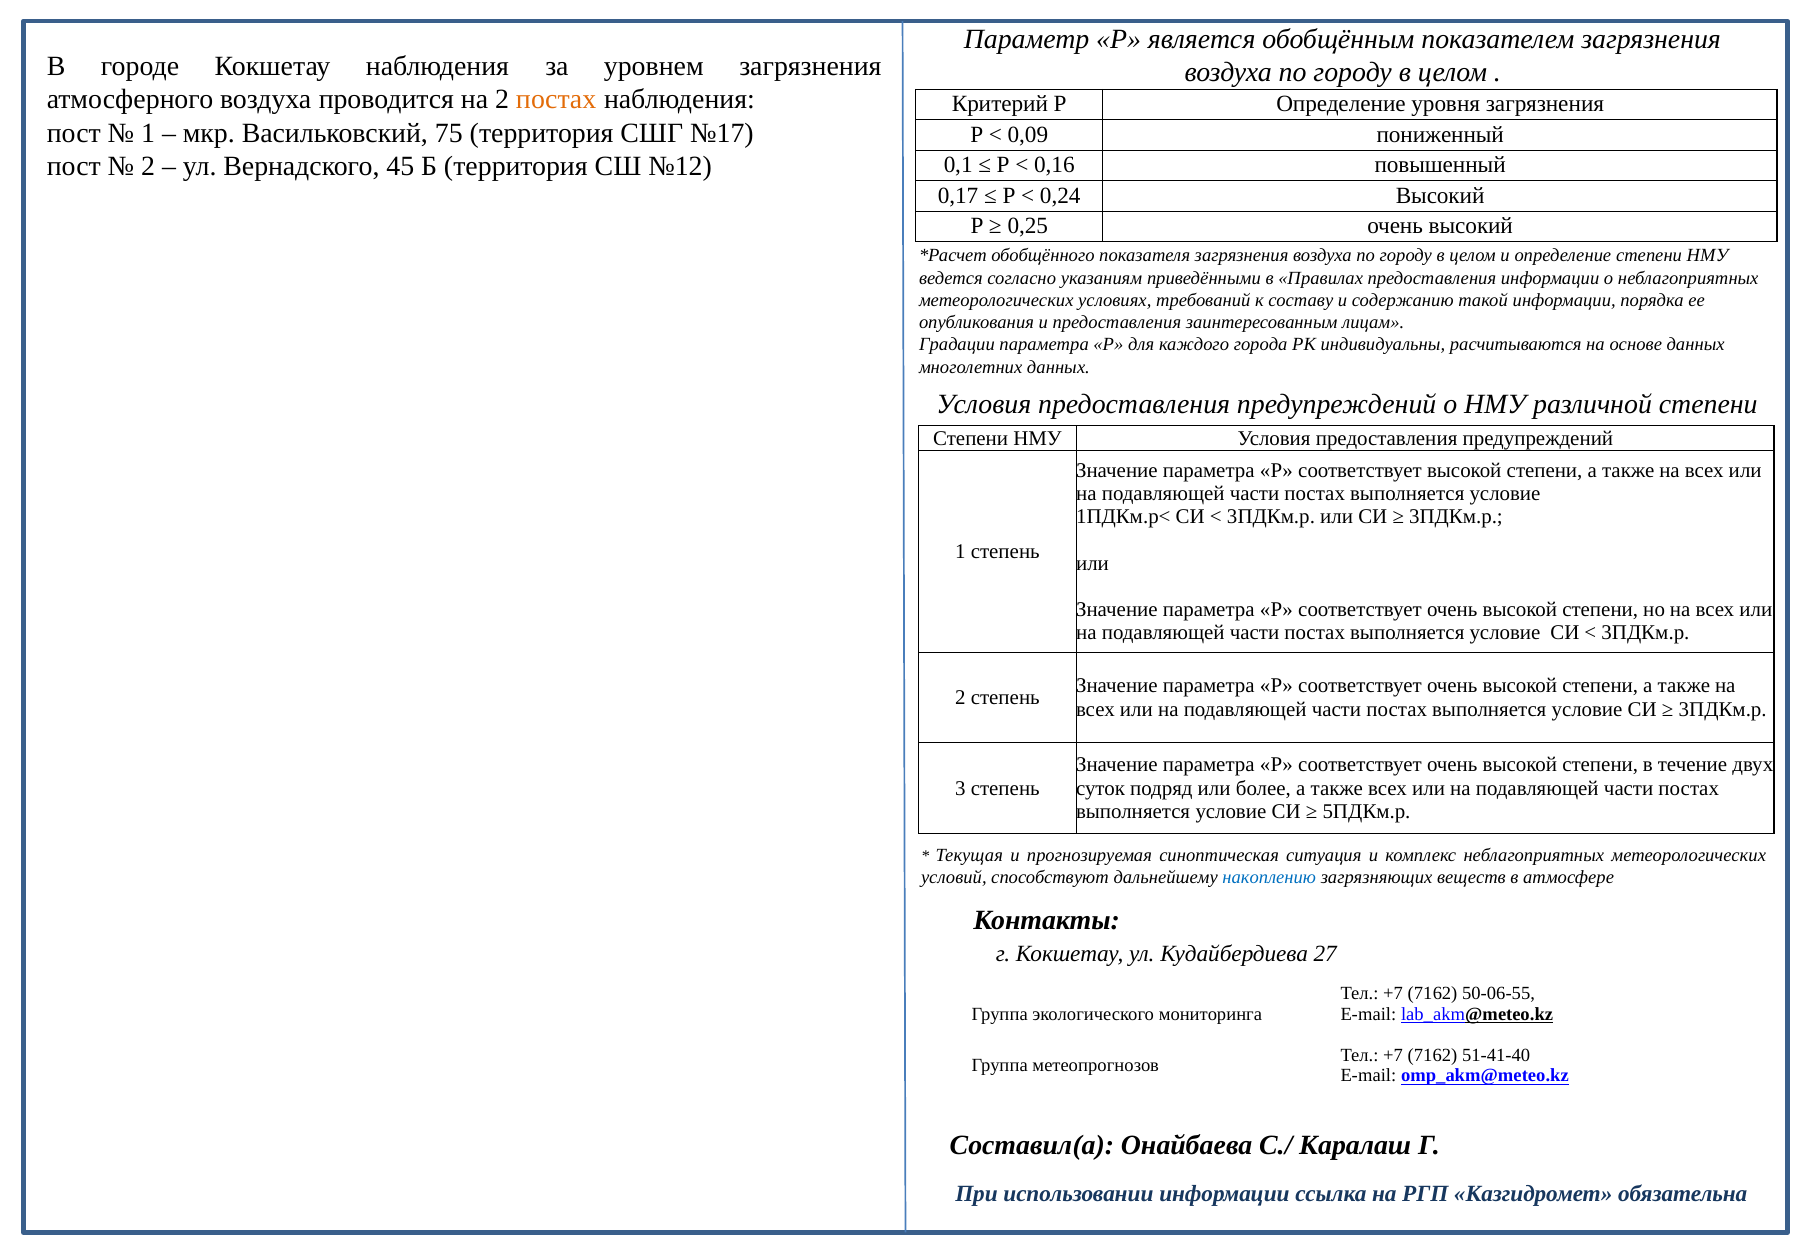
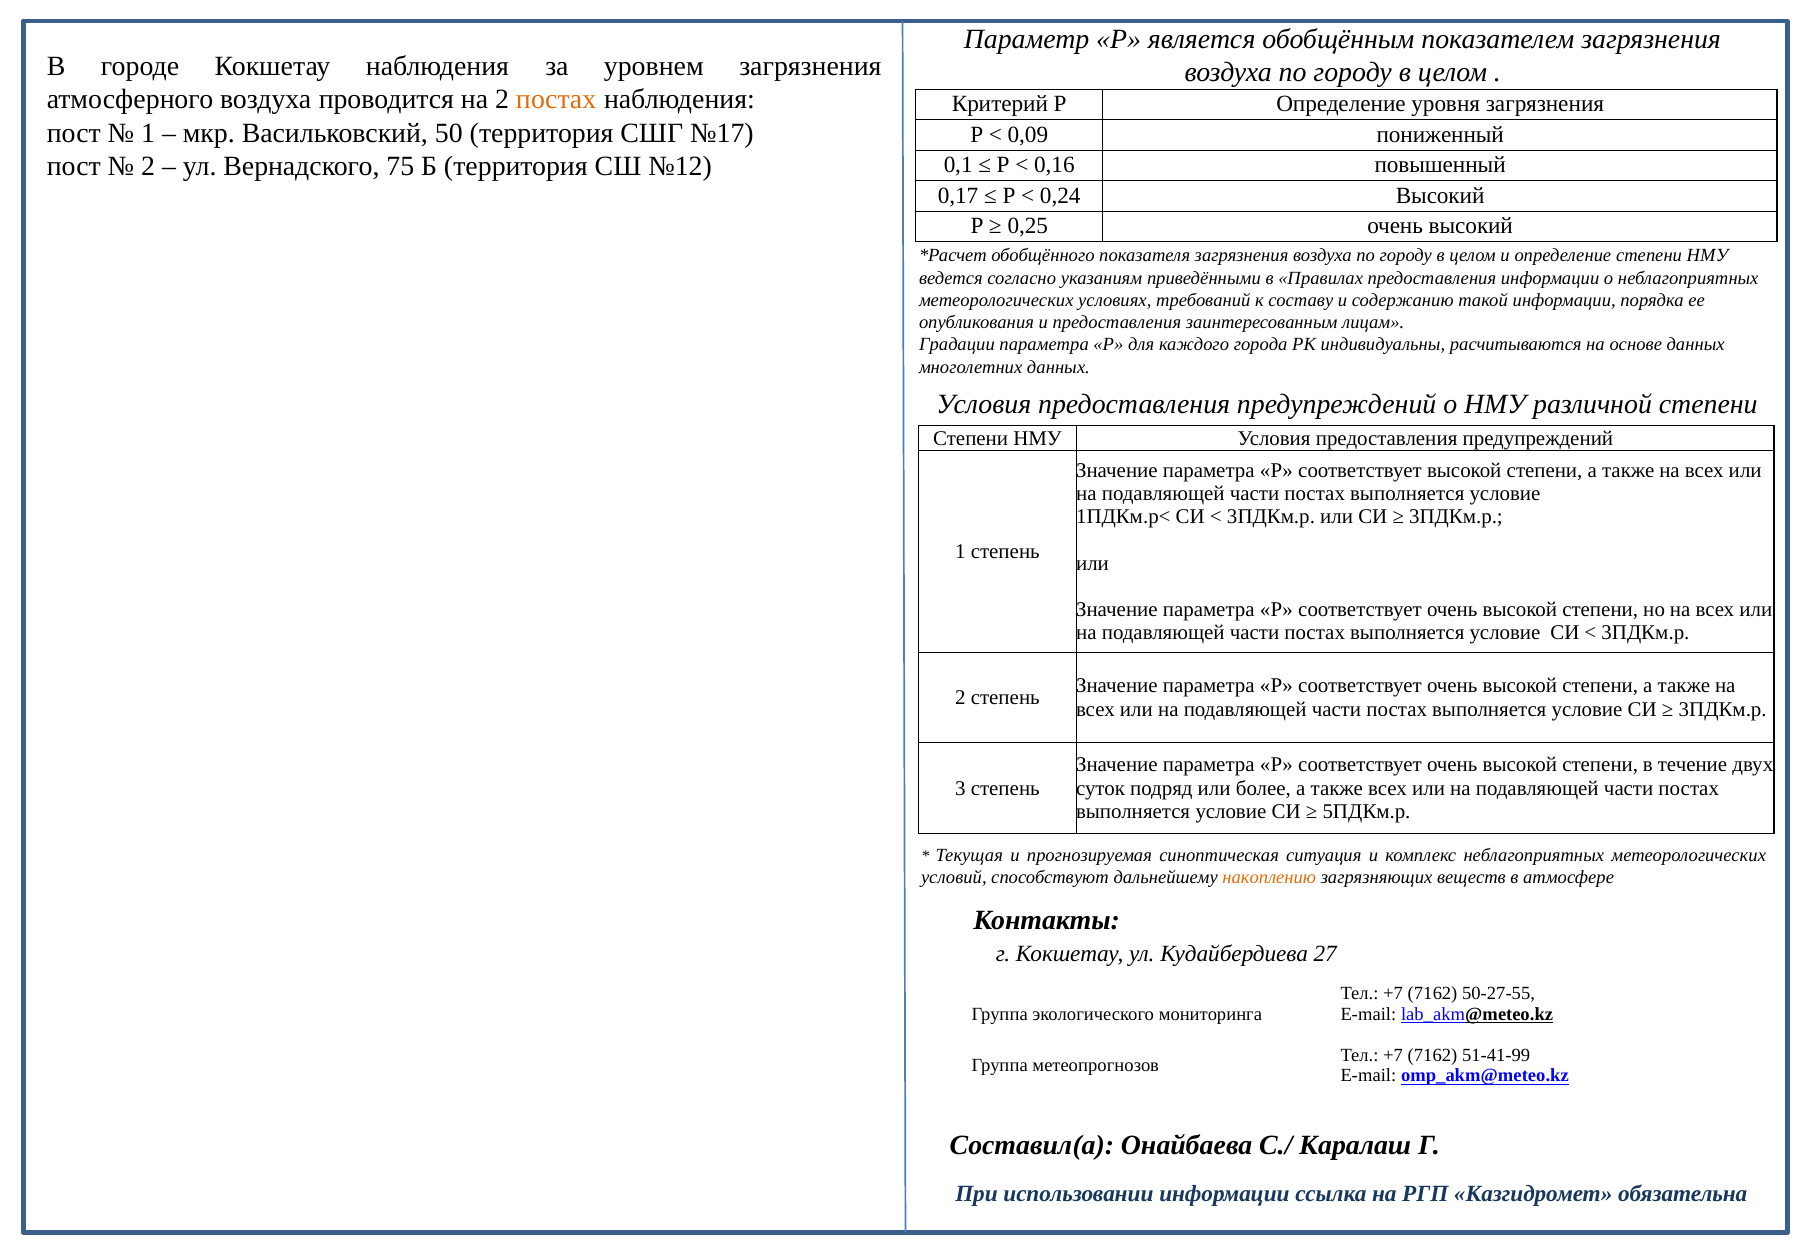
75: 75 -> 50 (449, 133)
45: 45 -> 75 (400, 166)
накоплению colour: blue -> orange (1269, 878)
50-06-55: 50-06-55 -> 50-27-55 (1499, 994)
51-41-40: 51-41-40 -> 51-41-99 (1496, 1055)
